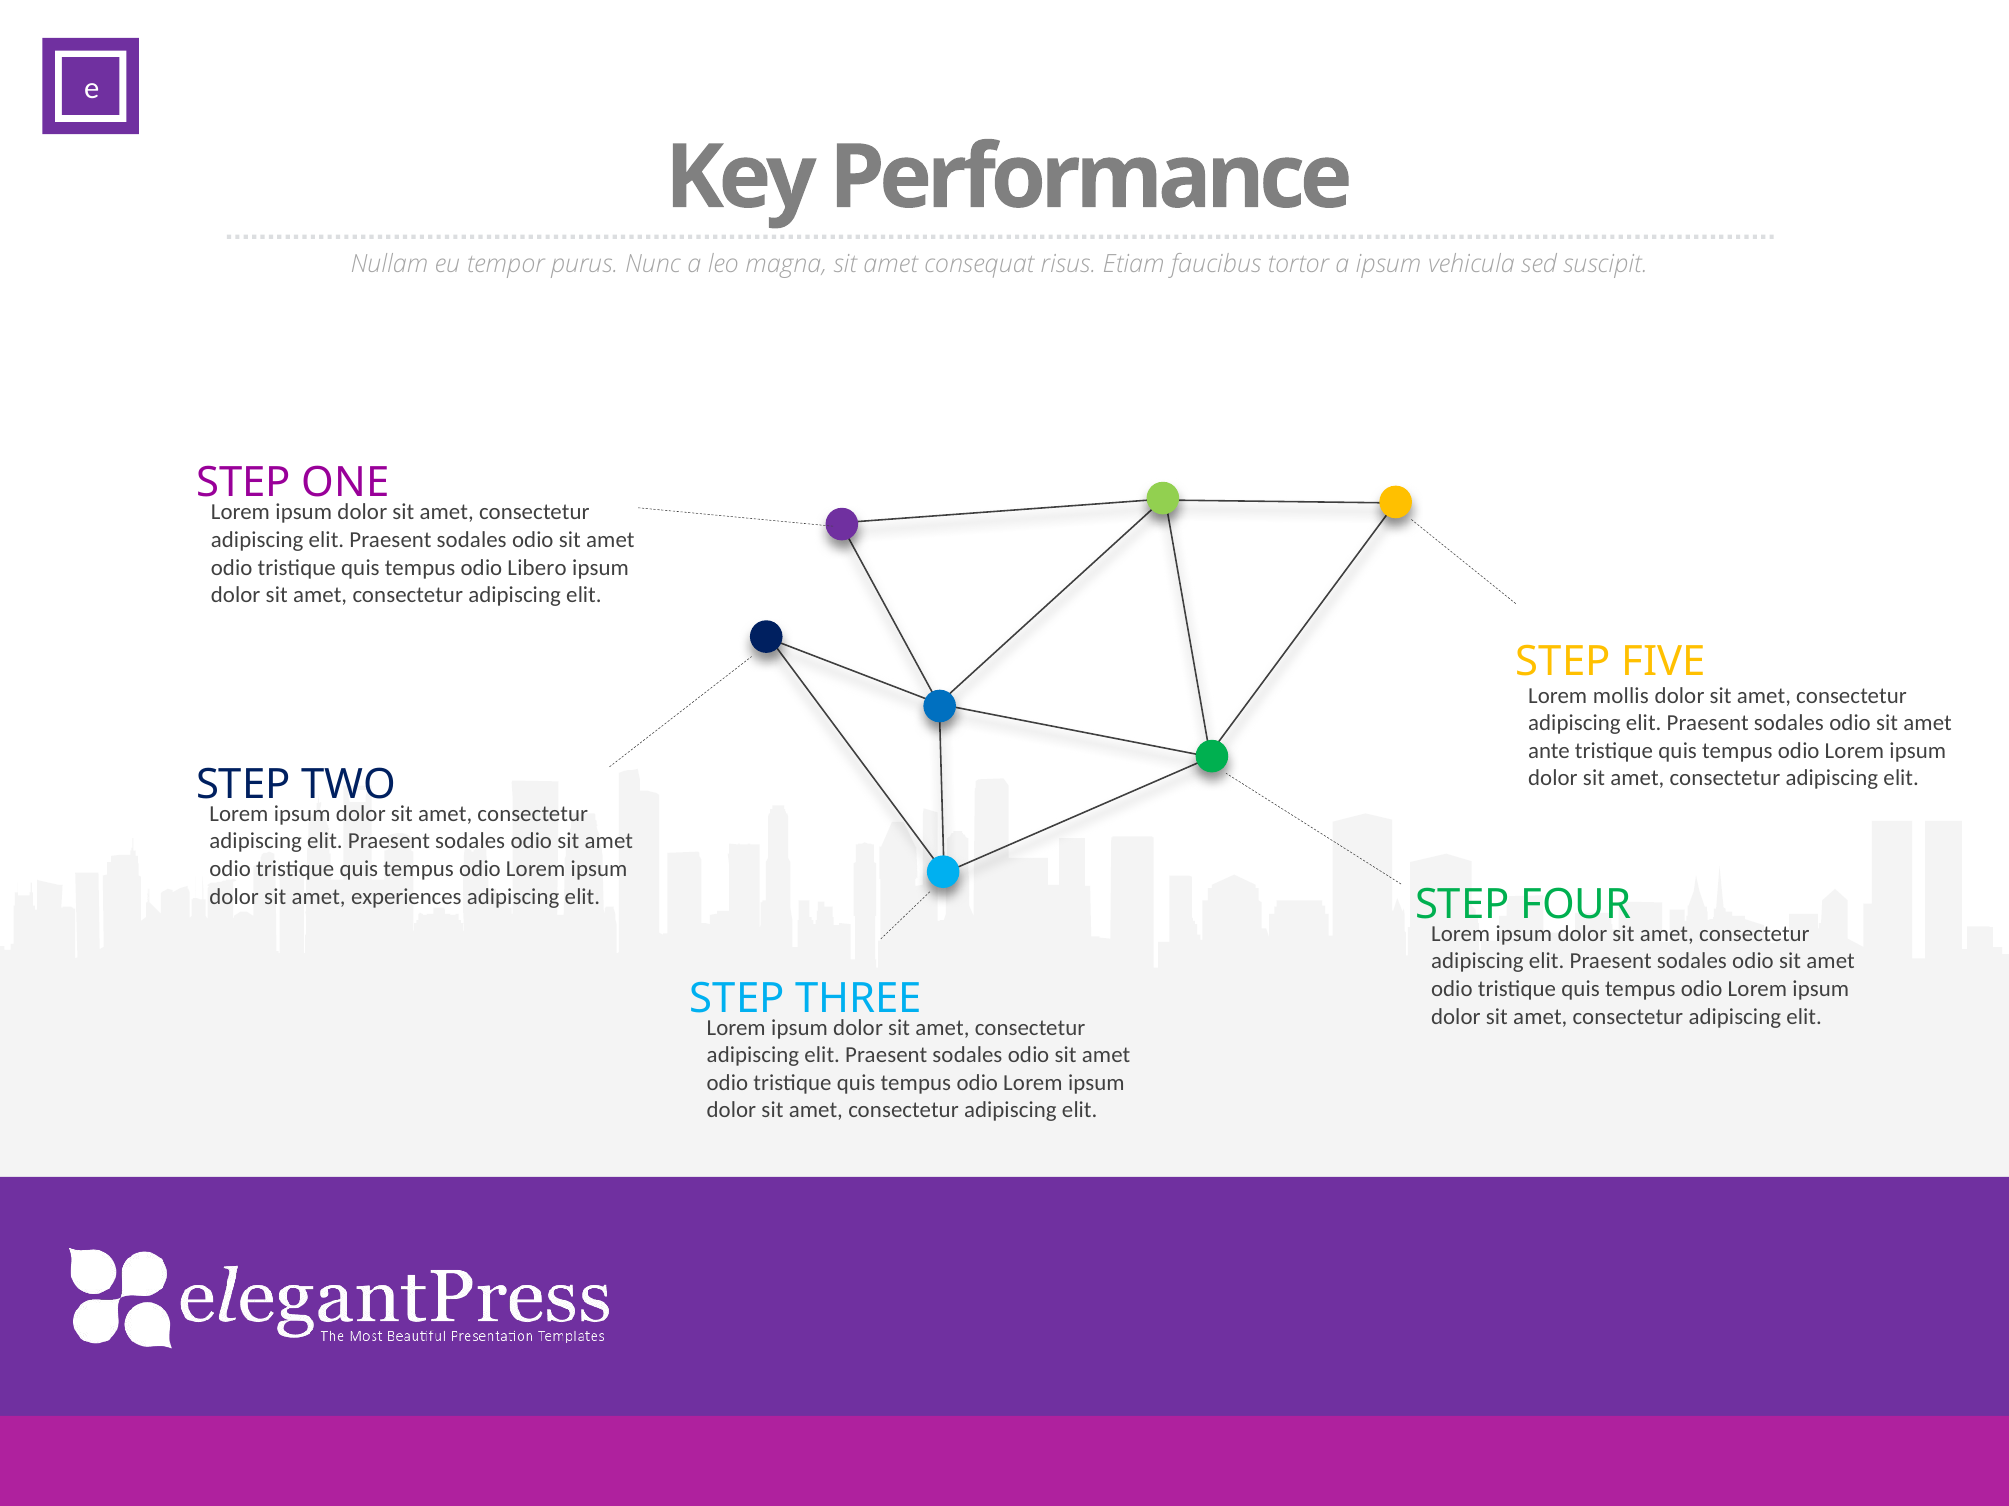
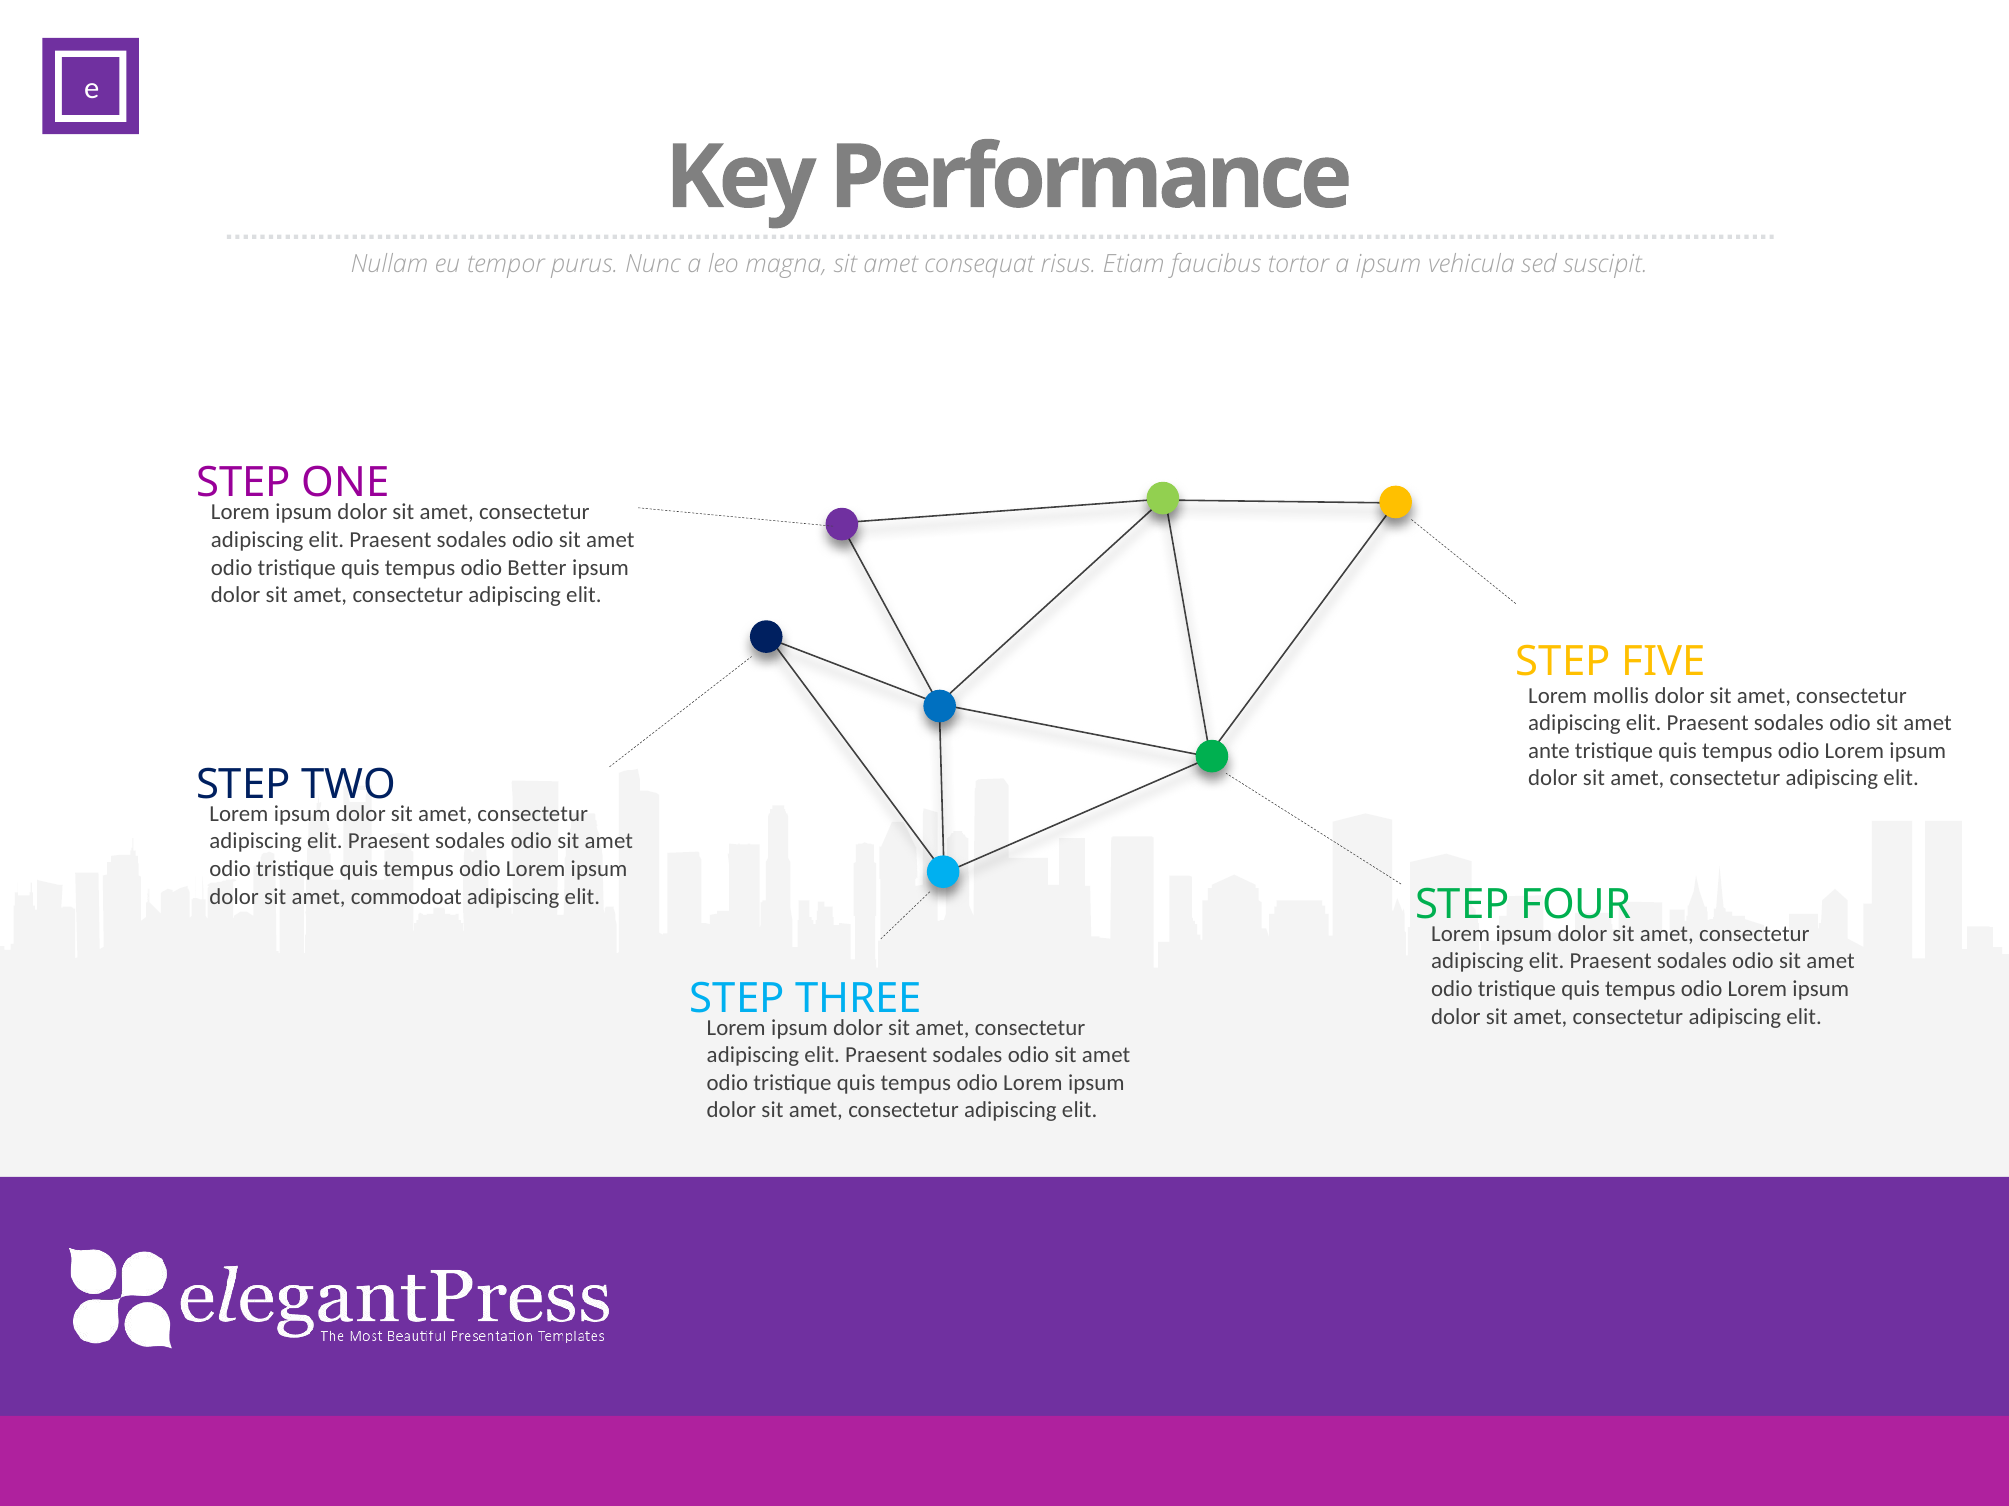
Libero: Libero -> Better (537, 568)
experiences: experiences -> commodoat (406, 897)
